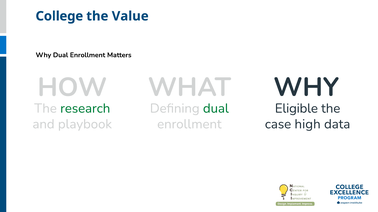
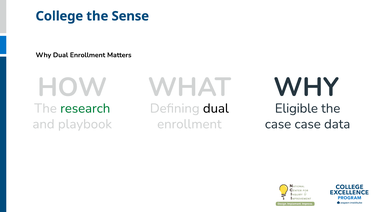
Value: Value -> Sense (130, 16)
dual colour: green -> black (216, 109)
case high: high -> case (308, 124)
